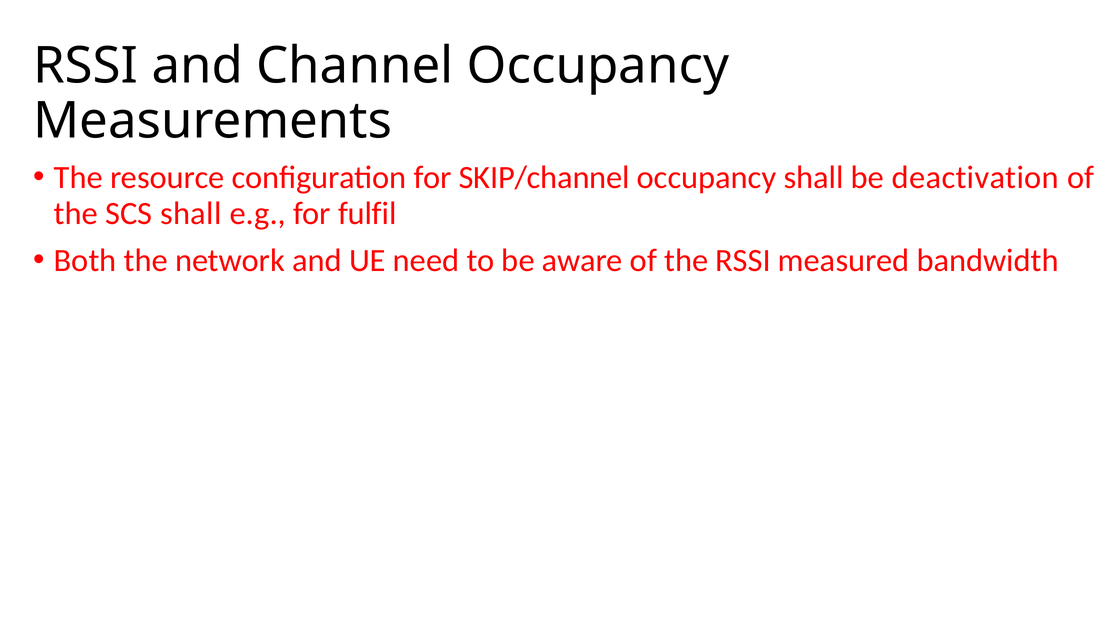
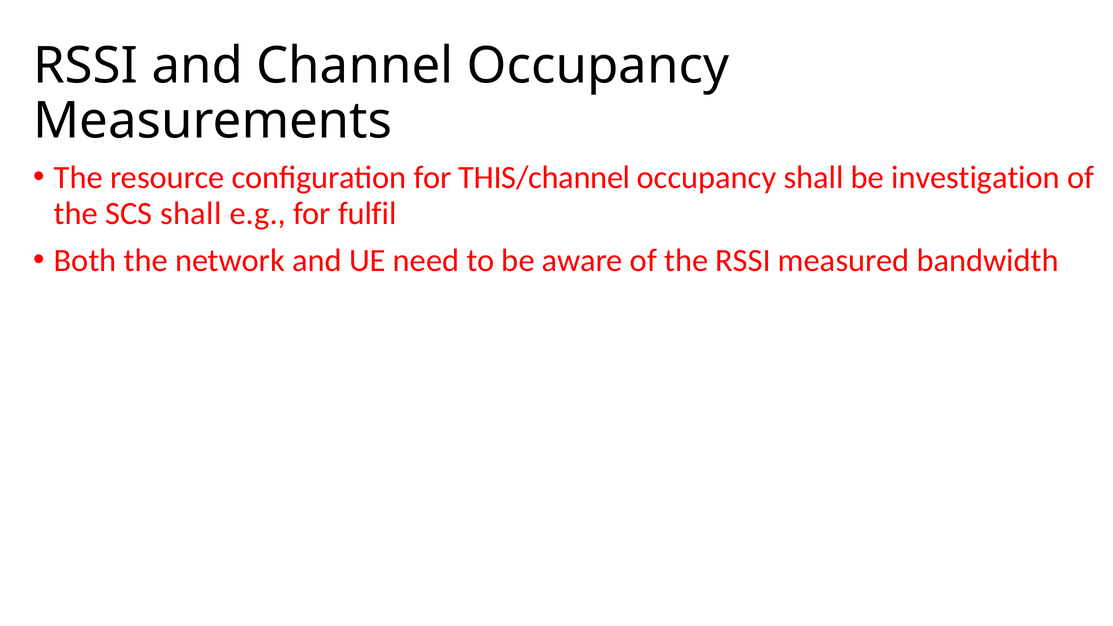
SKIP/channel: SKIP/channel -> THIS/channel (544, 178)
deactivation: deactivation -> investigation (976, 178)
